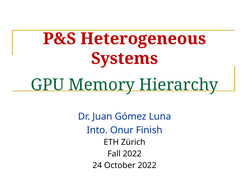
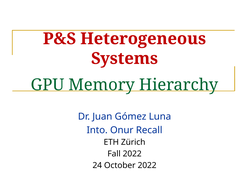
Finish: Finish -> Recall (149, 130)
